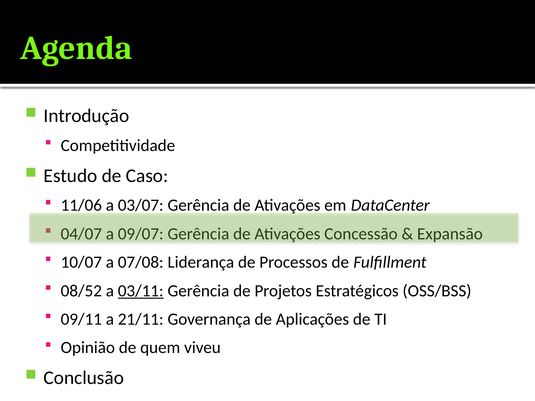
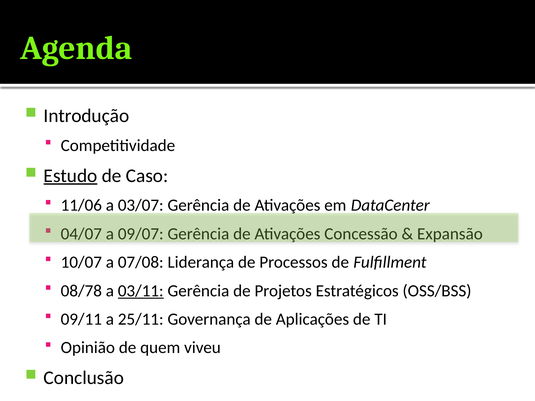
Estudo underline: none -> present (70, 176)
08/52: 08/52 -> 08/78 (81, 291)
21/11: 21/11 -> 25/11 (141, 319)
